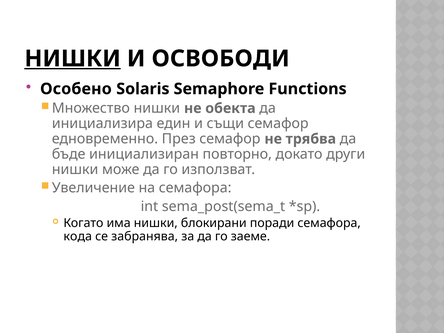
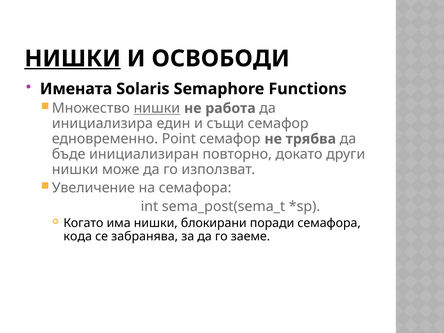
Особено: Особено -> Имената (76, 89)
нишки underline: none -> present (157, 108)
обекта: обекта -> работа (230, 108)
През: През -> Point (179, 139)
